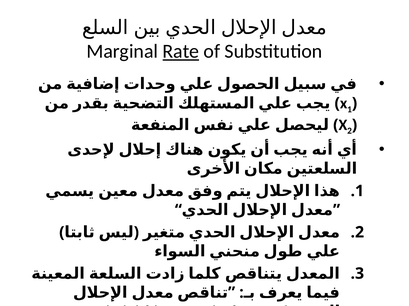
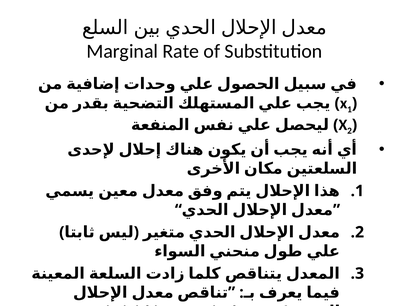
Rate underline: present -> none (181, 52)
